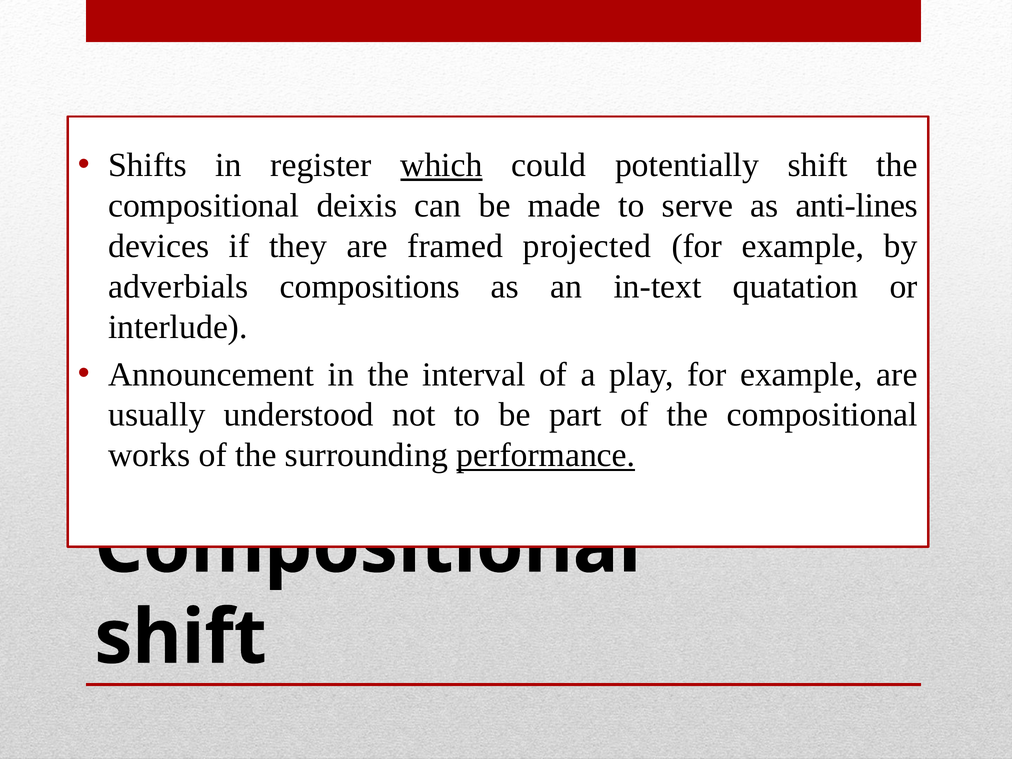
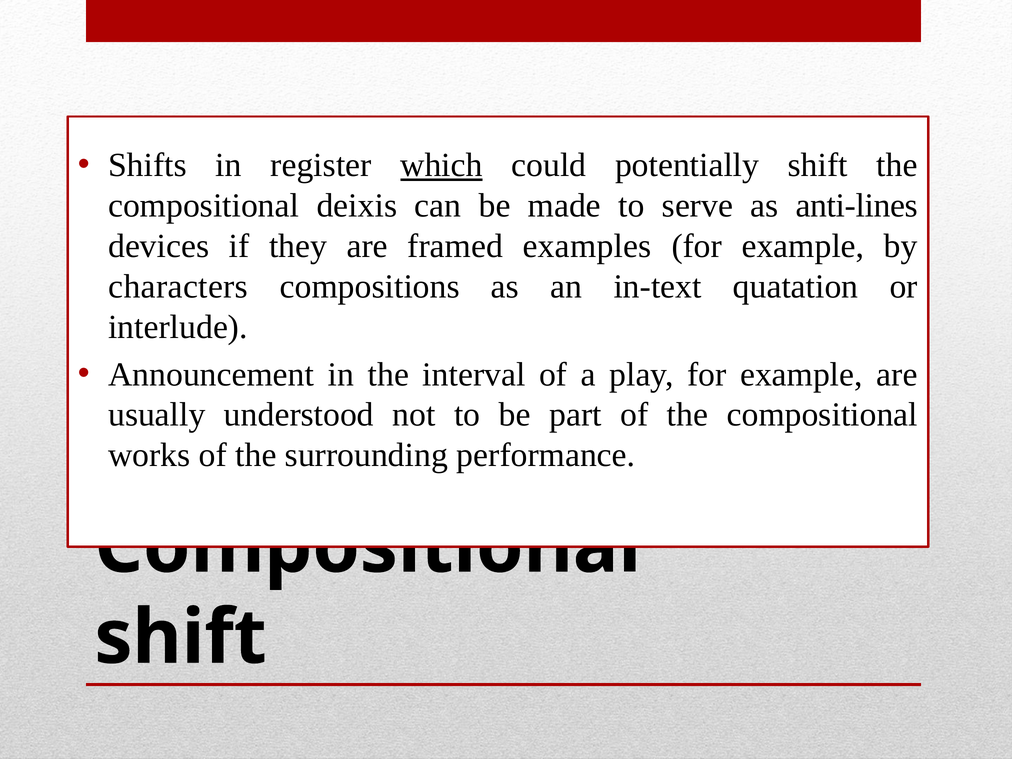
projected: projected -> examples (587, 246)
adverbials: adverbials -> characters (178, 287)
performance underline: present -> none (546, 455)
